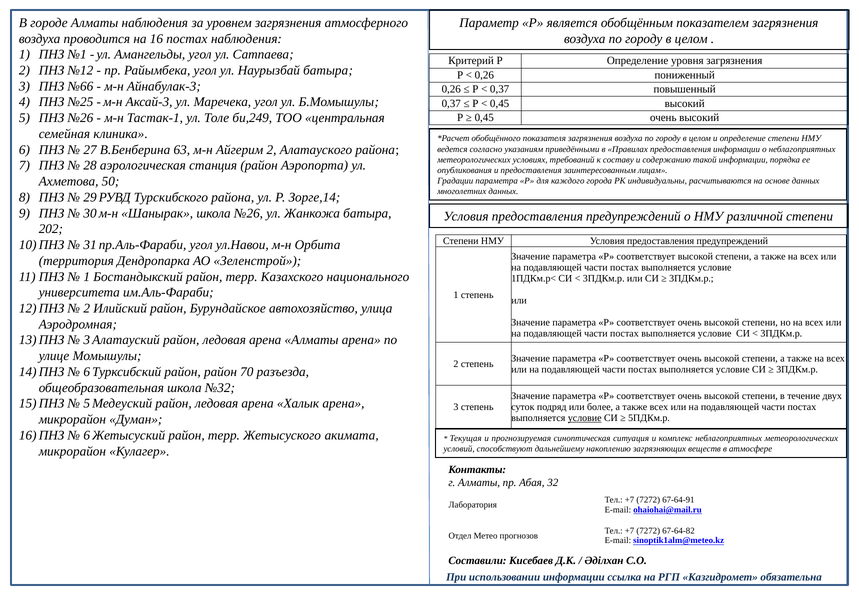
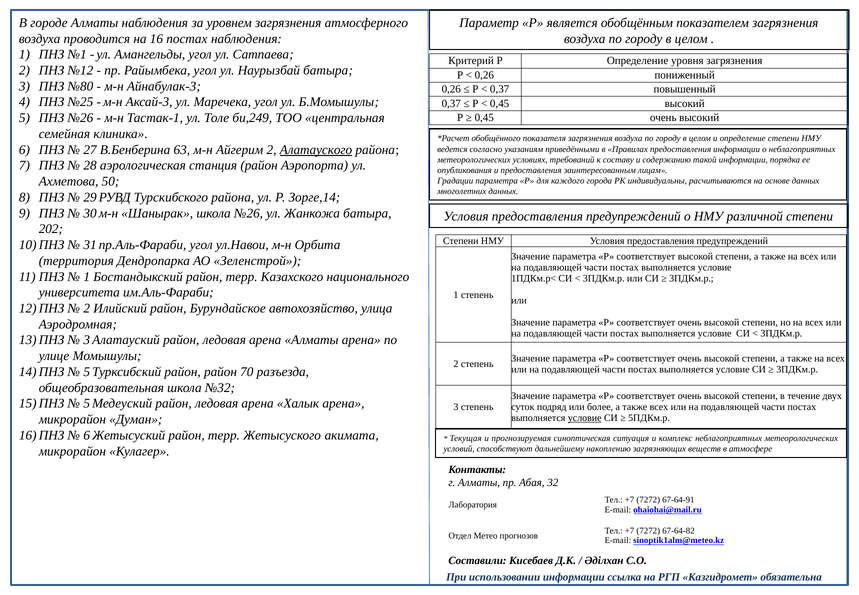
№66: №66 -> №80 (80, 86)
Алатауского underline: none -> present (316, 150)
6: 6 -> 5 (87, 372)
